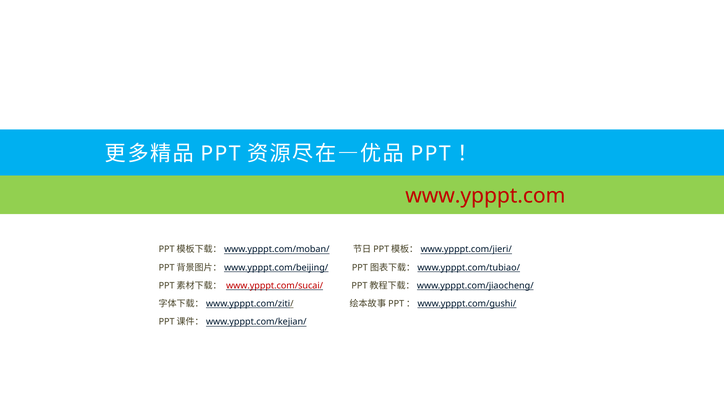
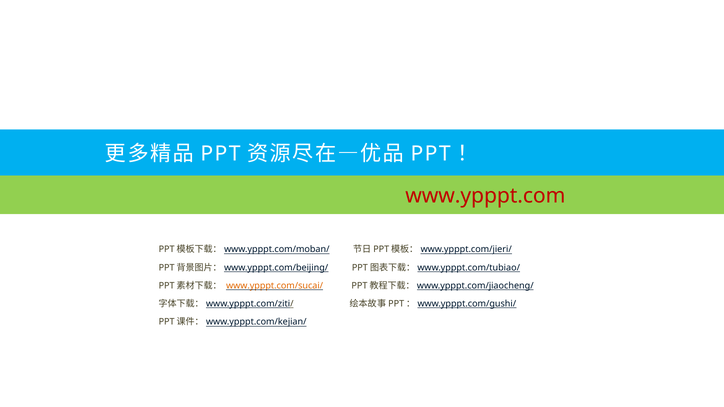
www.ypppt.com/sucai/ colour: red -> orange (275, 286)
